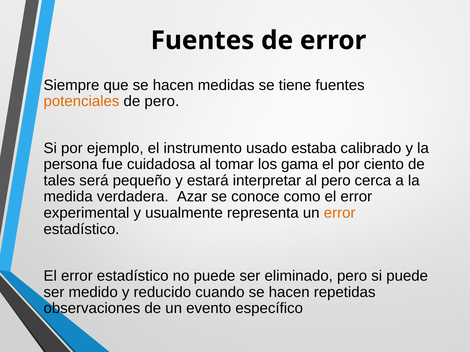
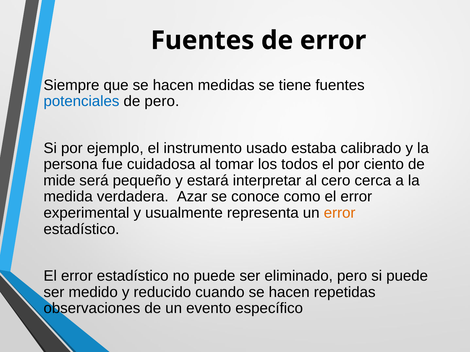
potenciales colour: orange -> blue (81, 102)
gama: gama -> todos (300, 165)
tales: tales -> mide (59, 181)
al pero: pero -> cero (336, 181)
